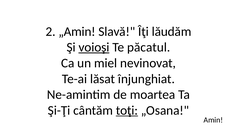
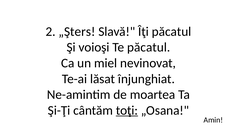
„Amin: „Amin -> „Şters (77, 32)
Îţi lăudăm: lăudăm -> păcatul (172, 32)
voioşi underline: present -> none (94, 47)
